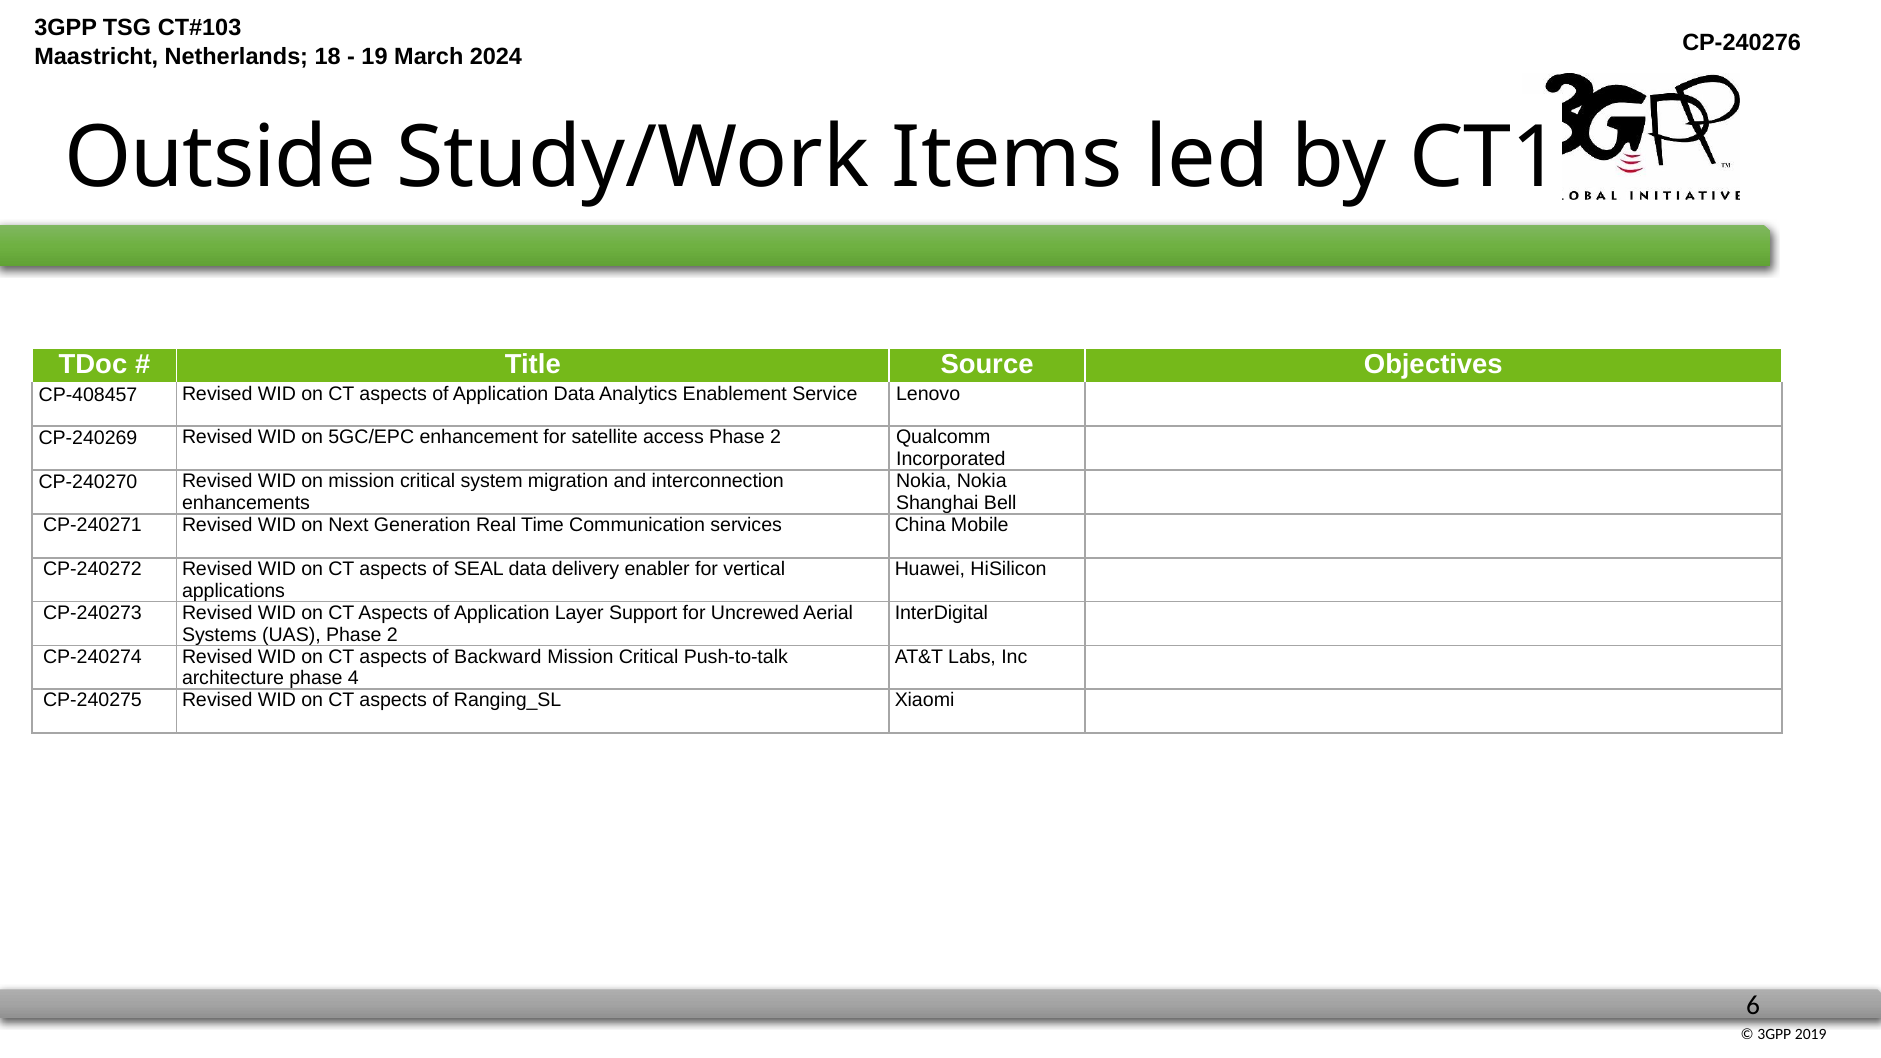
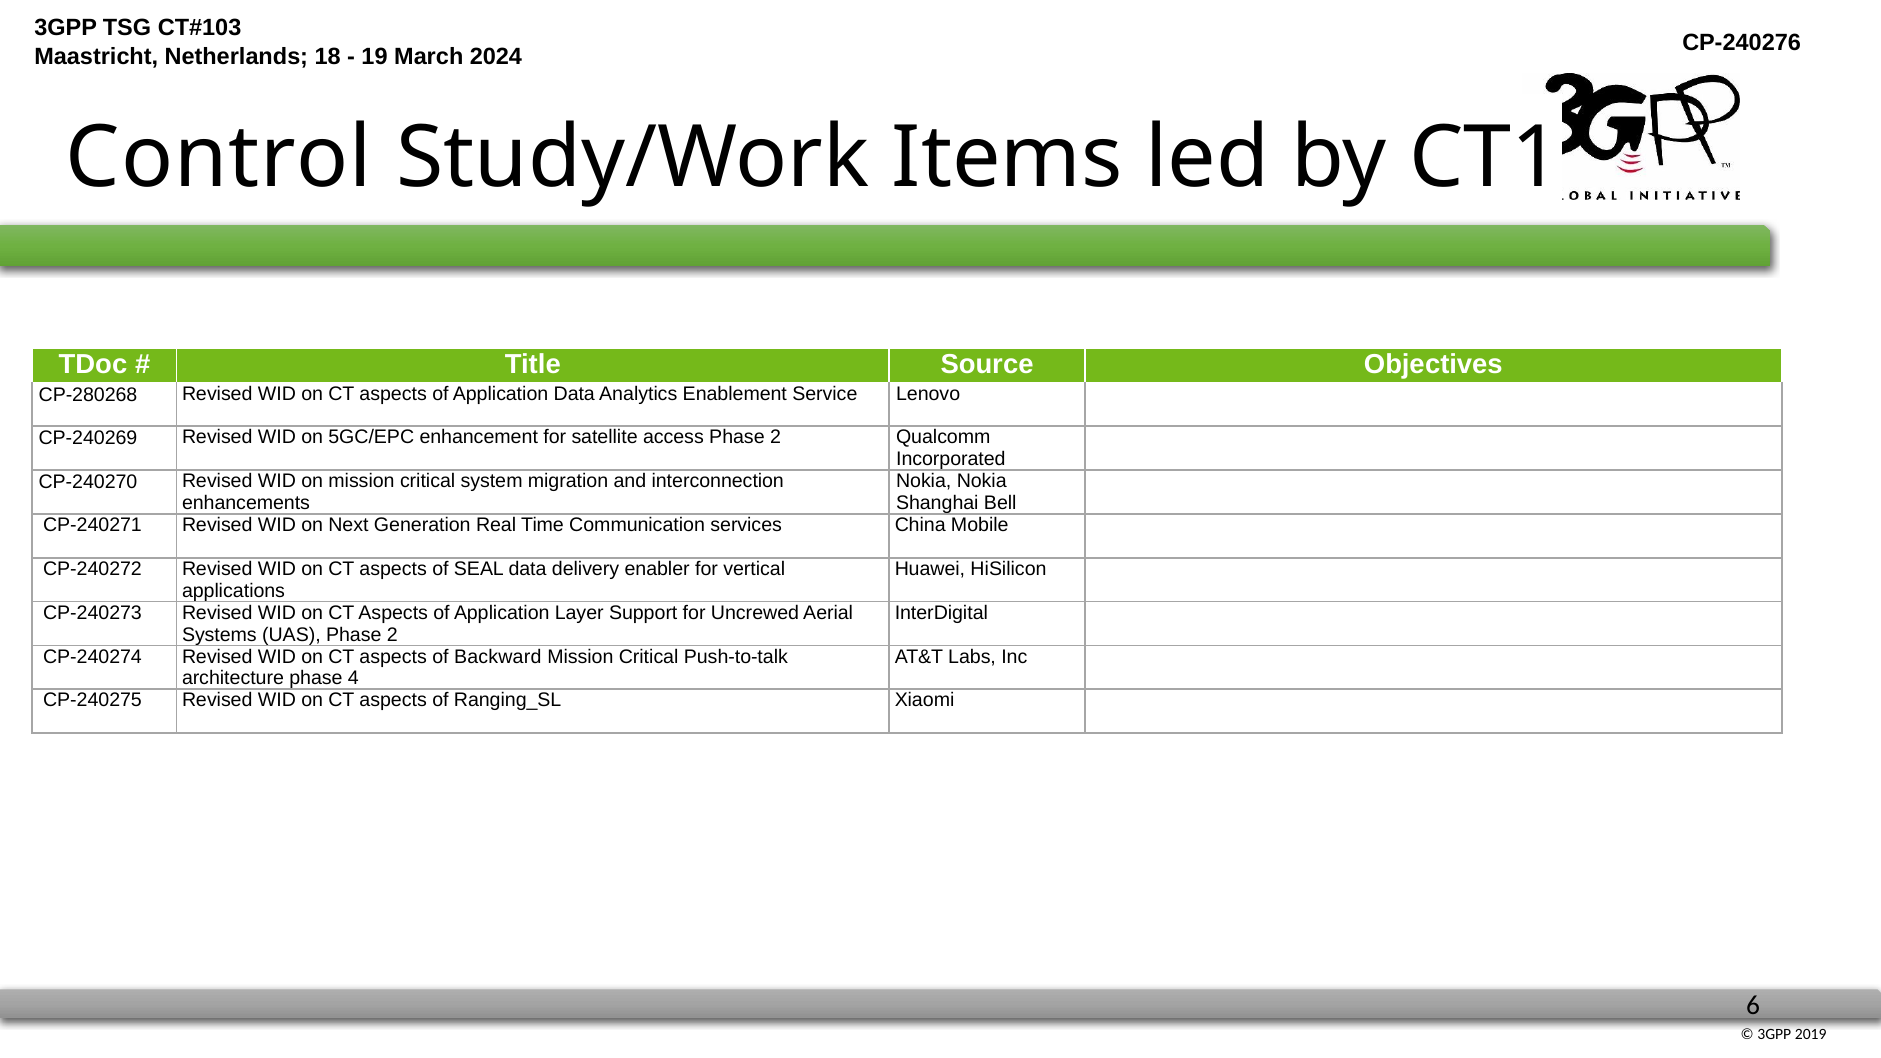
Outside: Outside -> Control (219, 158)
CP-408457: CP-408457 -> CP-280268 (88, 395)
